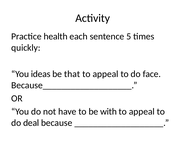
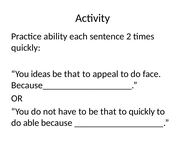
health: health -> ability (56, 36)
5: 5 -> 2 (129, 36)
to be with: with -> that (108, 112)
appeal: appeal -> quickly (142, 112)
deal: deal -> able (31, 123)
